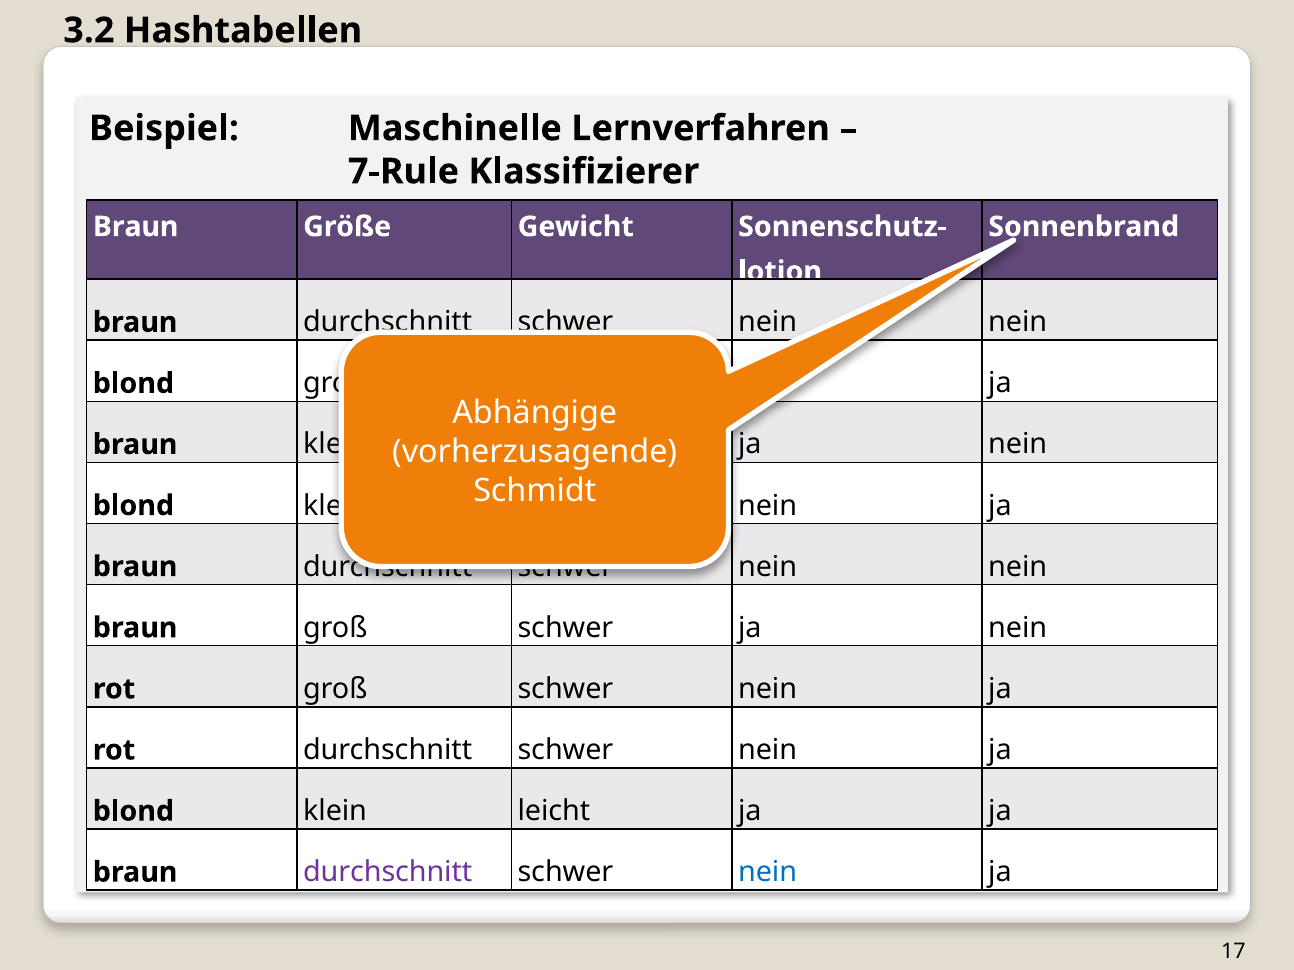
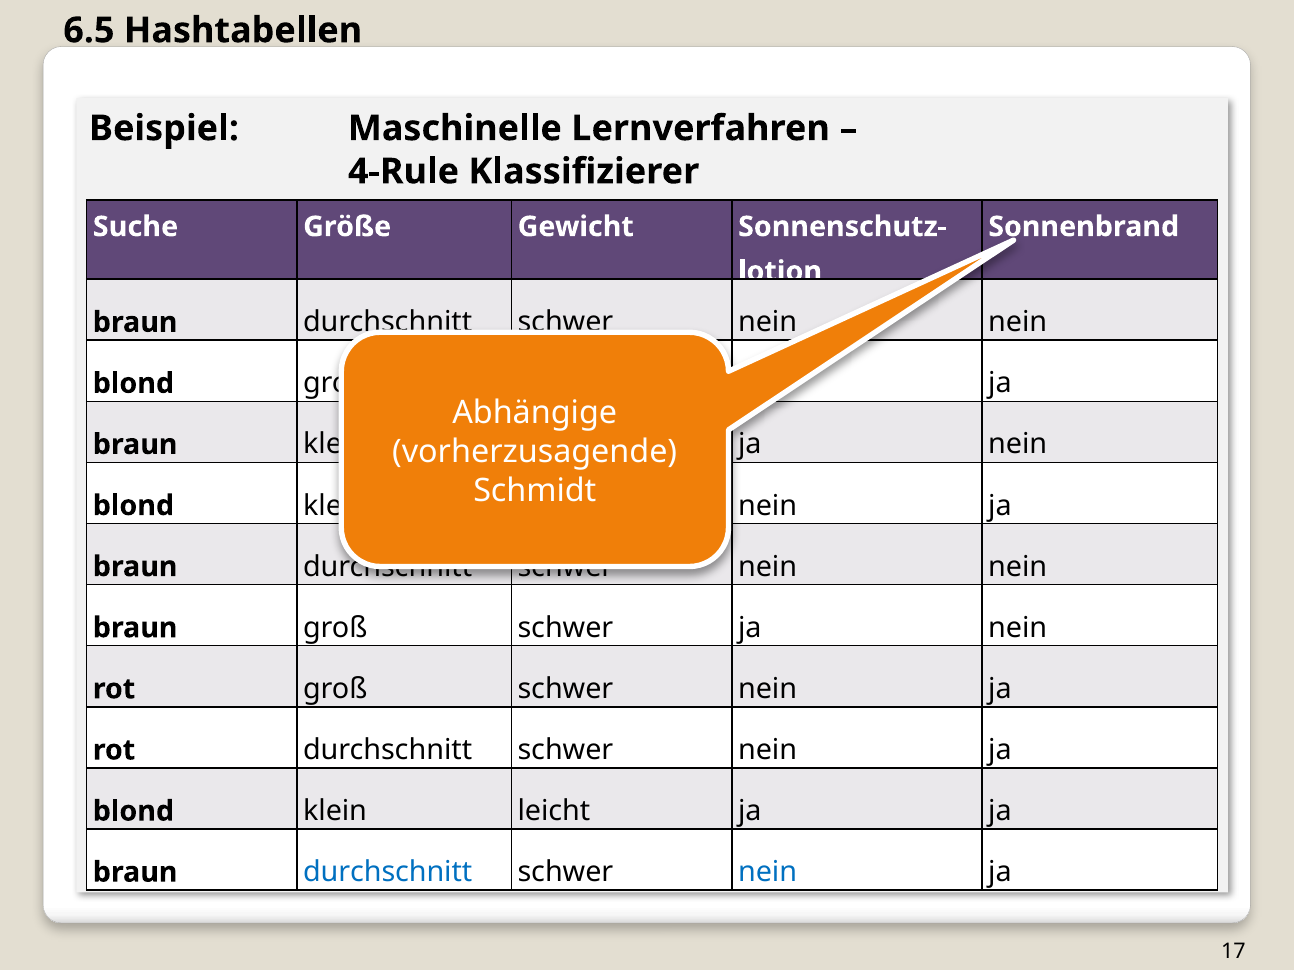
3.2: 3.2 -> 6.5 (89, 30)
7-Rule: 7-Rule -> 4-Rule (403, 172)
Braun: Braun -> Suche (136, 227)
durchschnitt colour: purple -> blue (388, 873)
